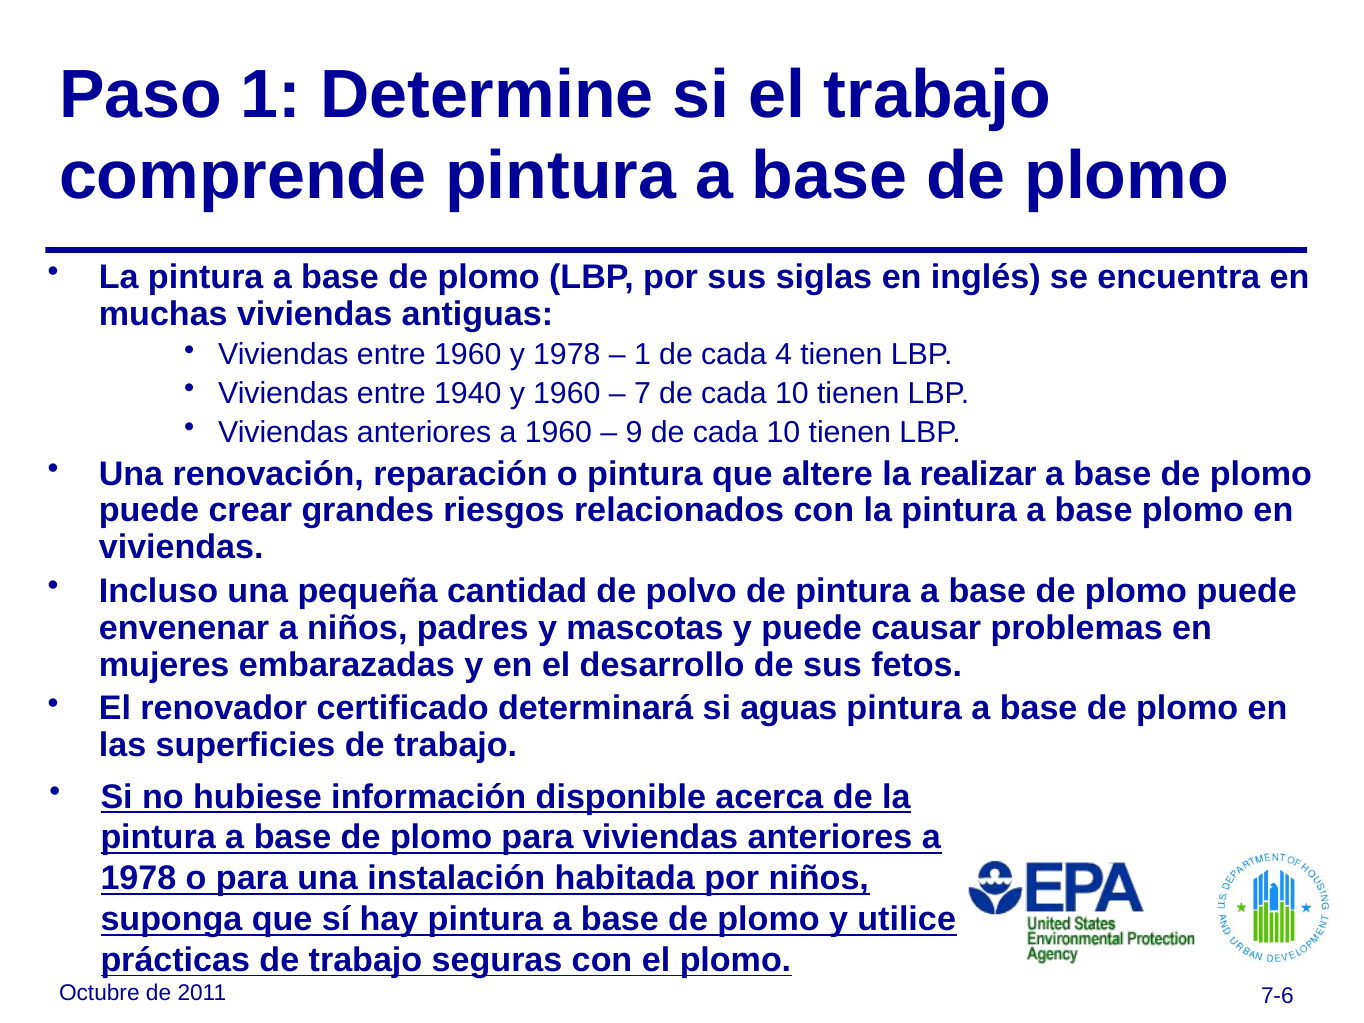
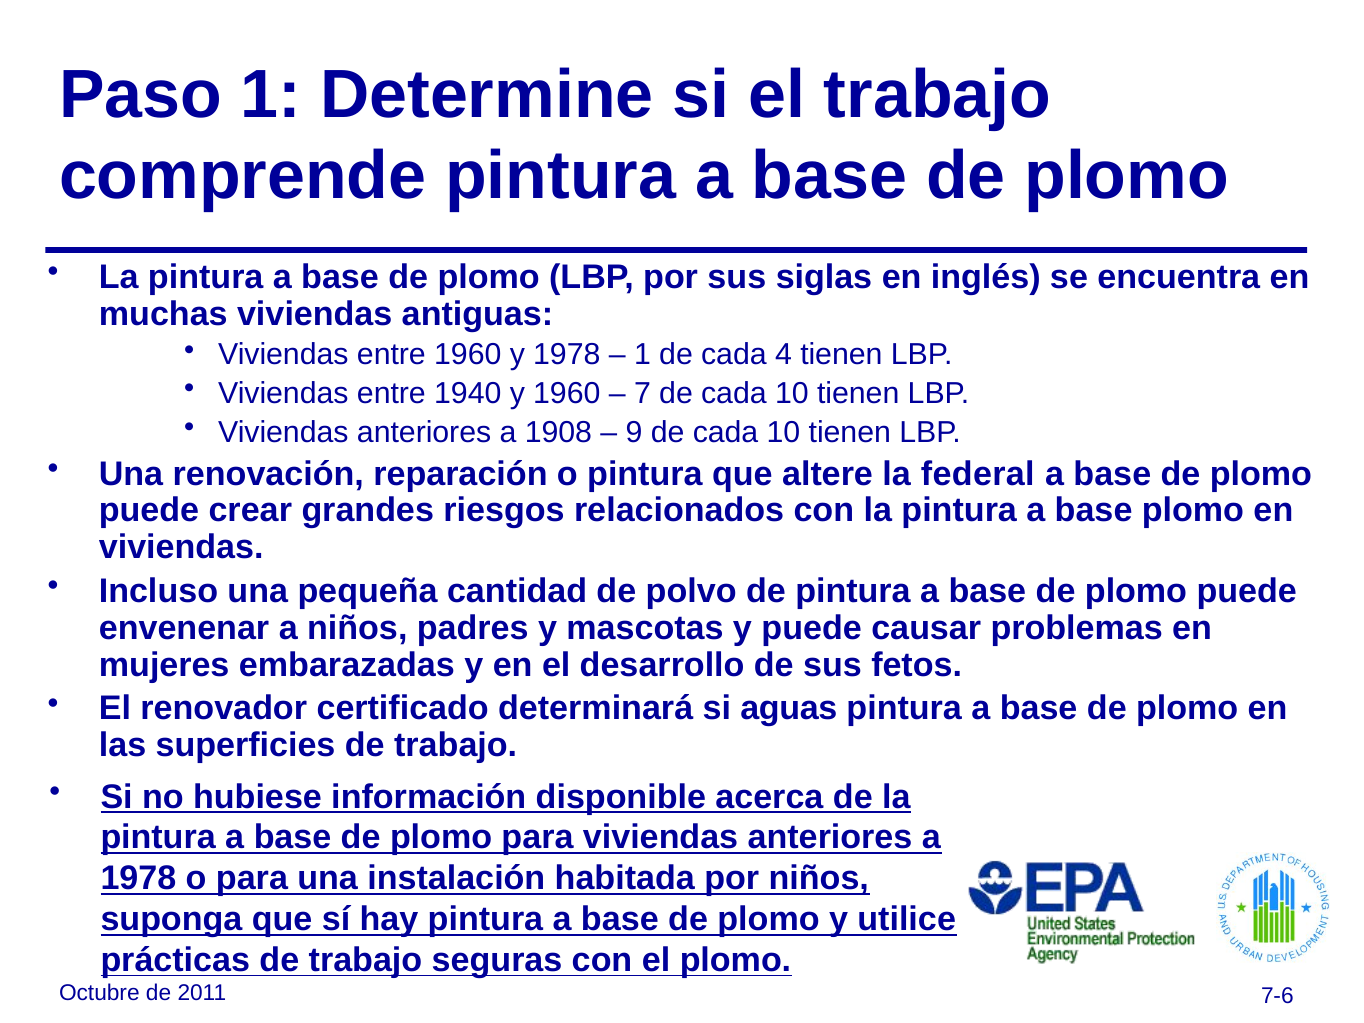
a 1960: 1960 -> 1908 (558, 432)
realizar: realizar -> federal (978, 474)
